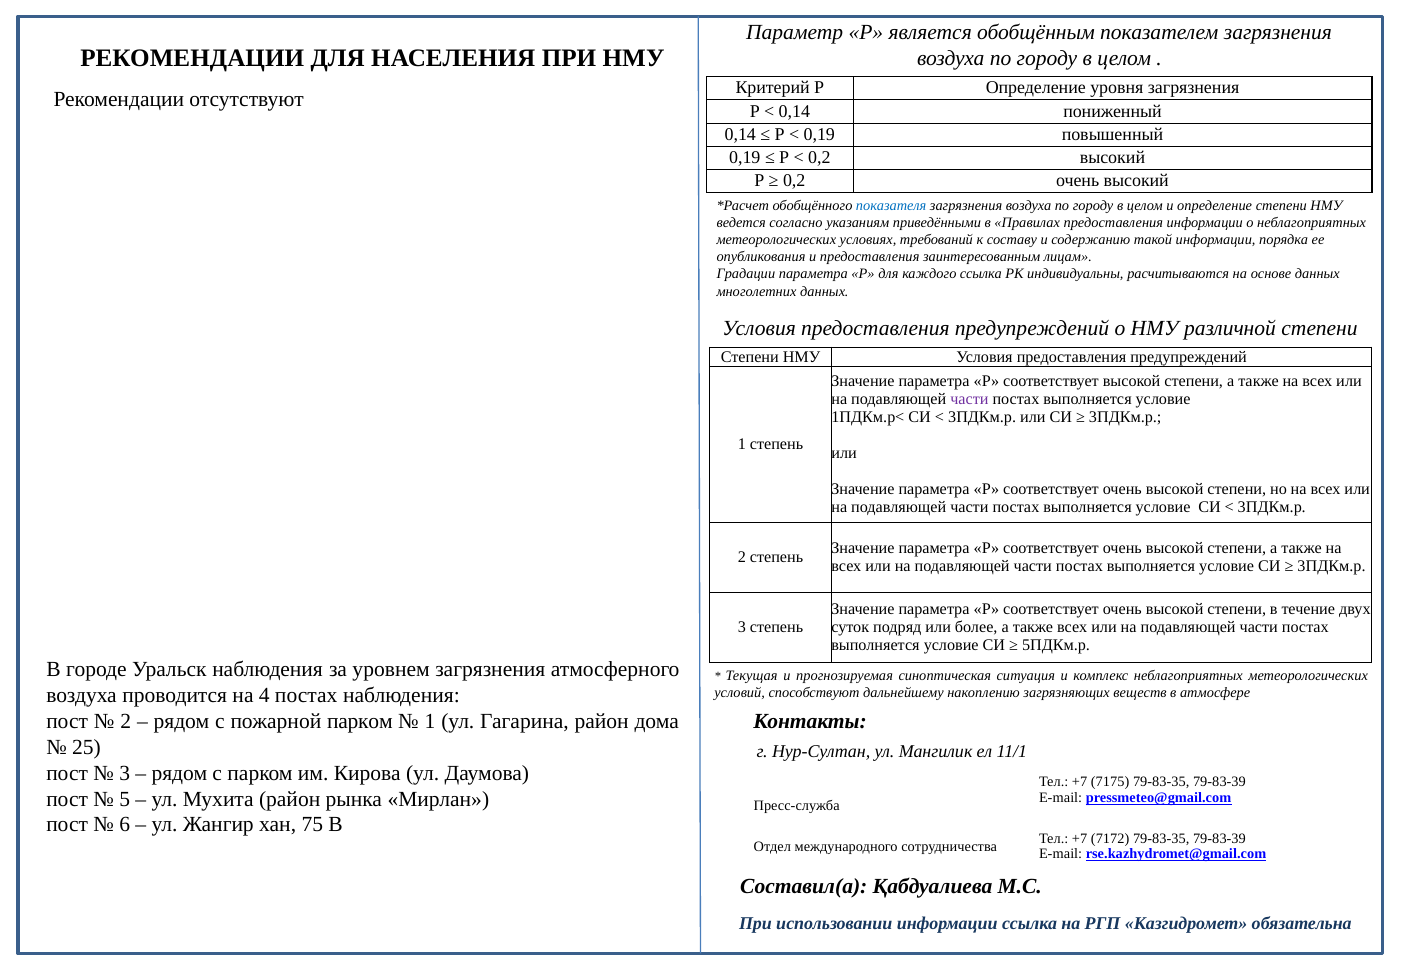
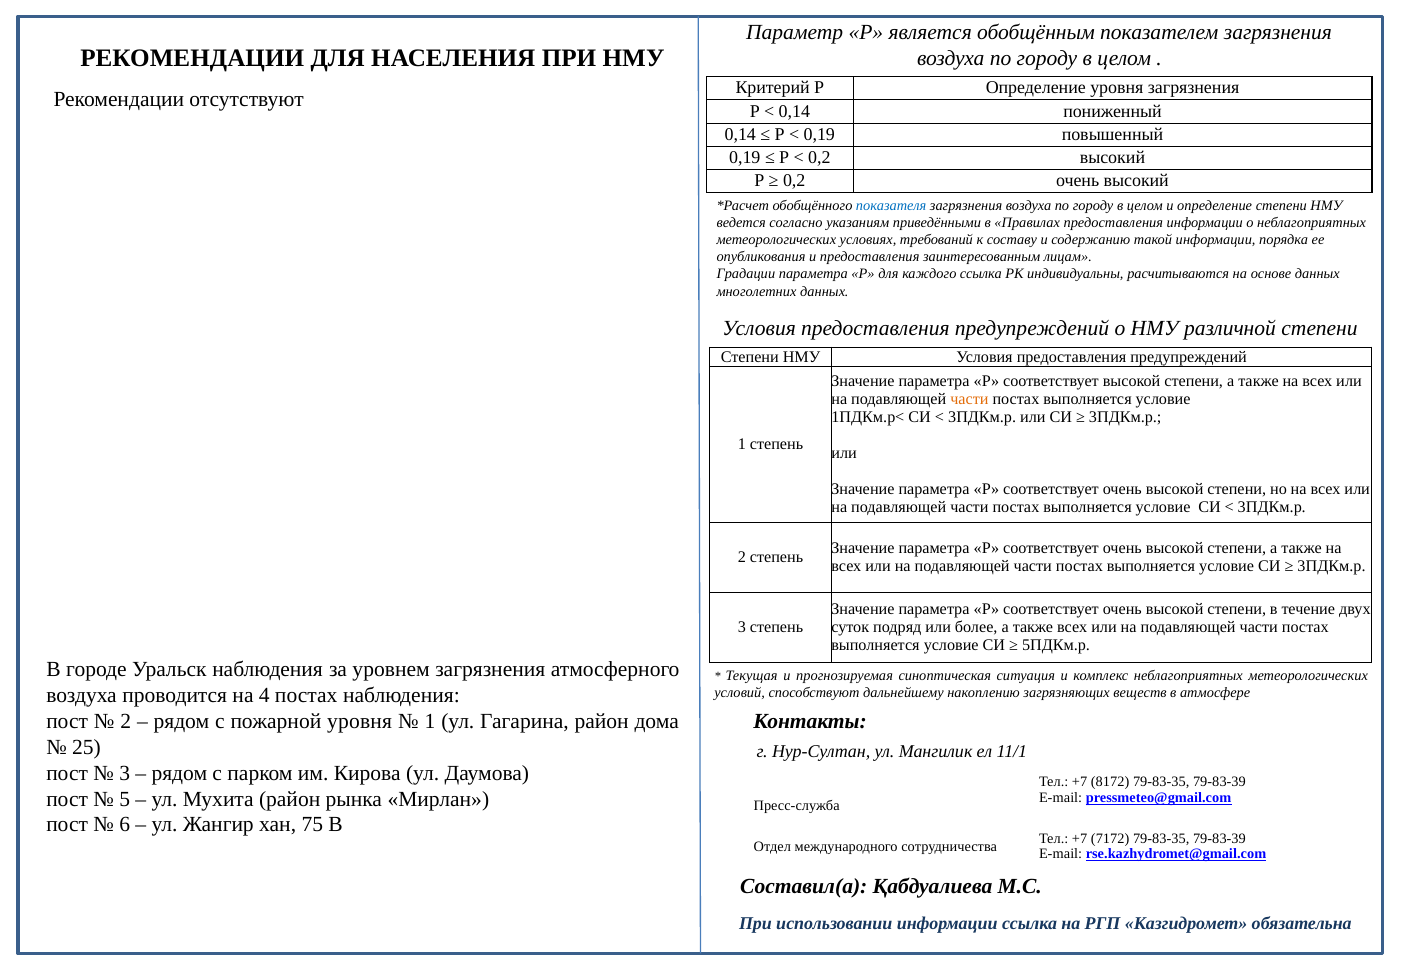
части colour: purple -> orange (969, 400)
пожарной парком: парком -> уровня (360, 721)
7175: 7175 -> 8172 (1110, 782)
